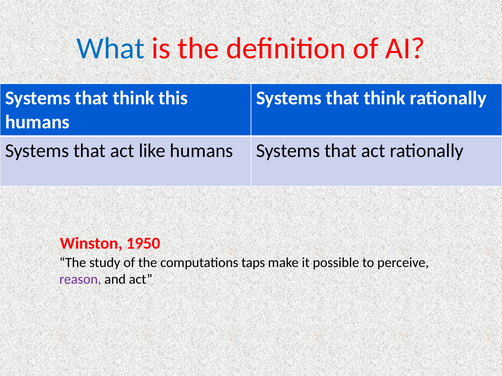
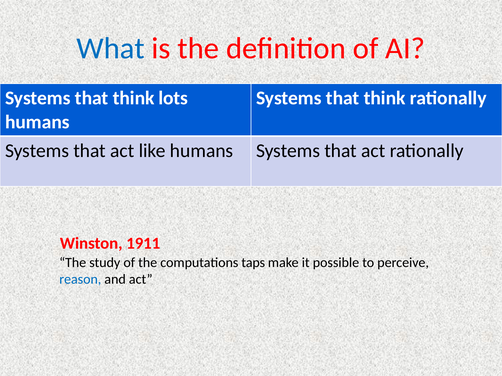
this: this -> lots (173, 98)
1950: 1950 -> 1911 (143, 244)
reason colour: purple -> blue (80, 280)
